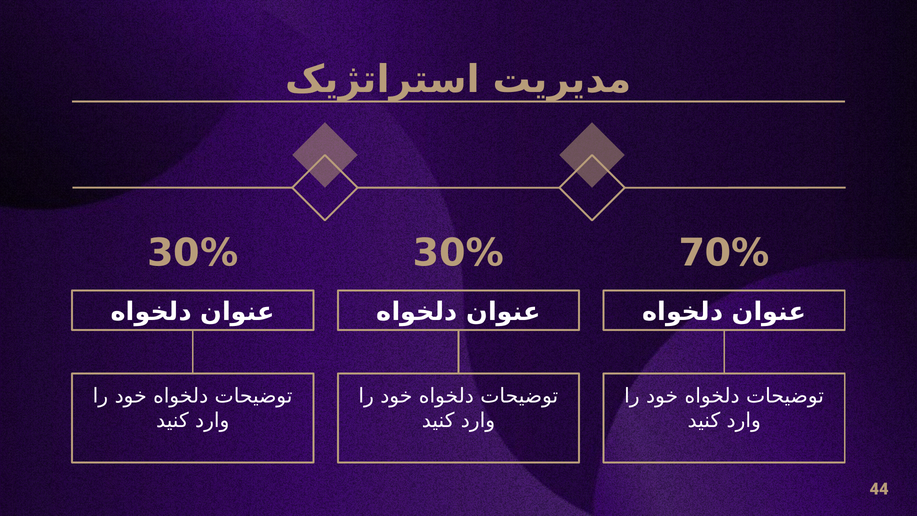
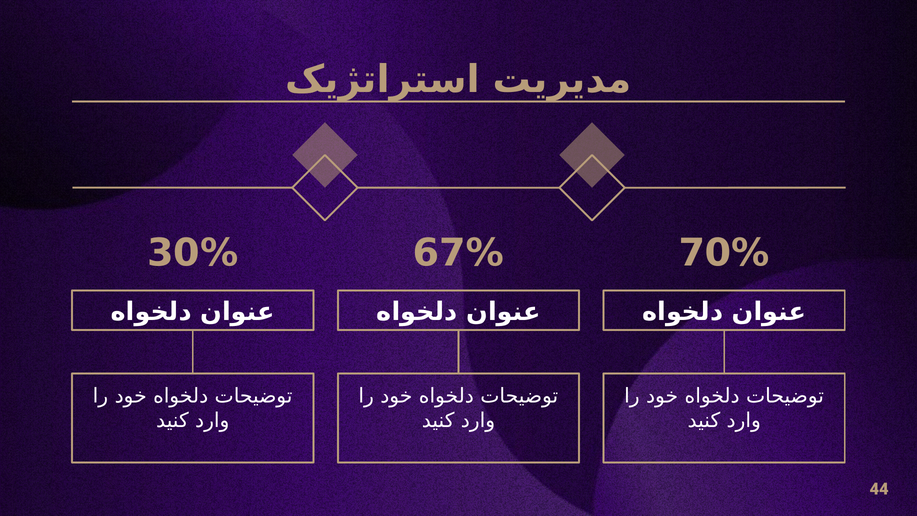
30% 30%: 30% -> 67% (458, 253)
